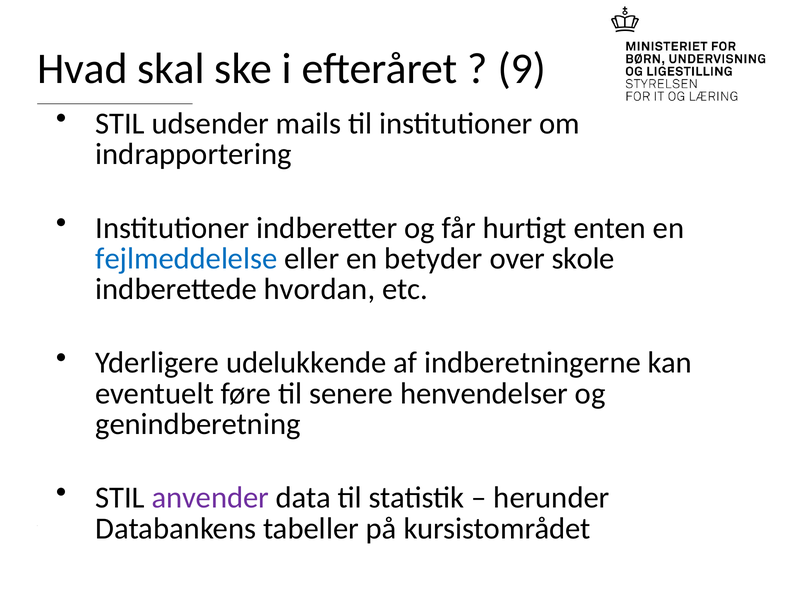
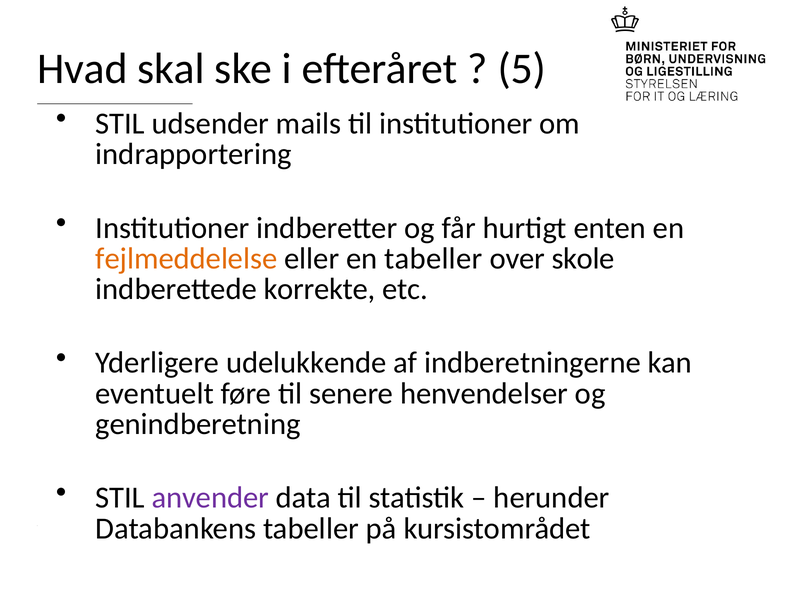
9: 9 -> 5 (522, 69)
fejlmeddelelse colour: blue -> orange (186, 259)
en betyder: betyder -> tabeller (433, 259)
hvordan: hvordan -> korrekte (320, 290)
